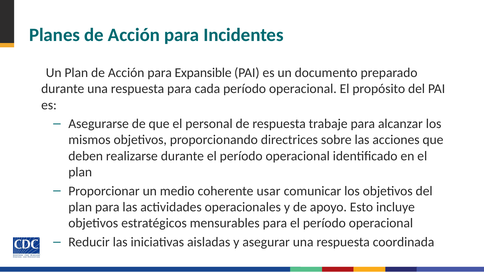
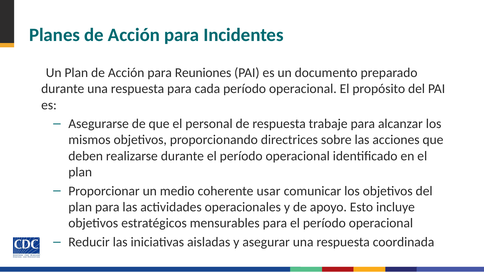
Expansible: Expansible -> Reuniones (203, 73)
